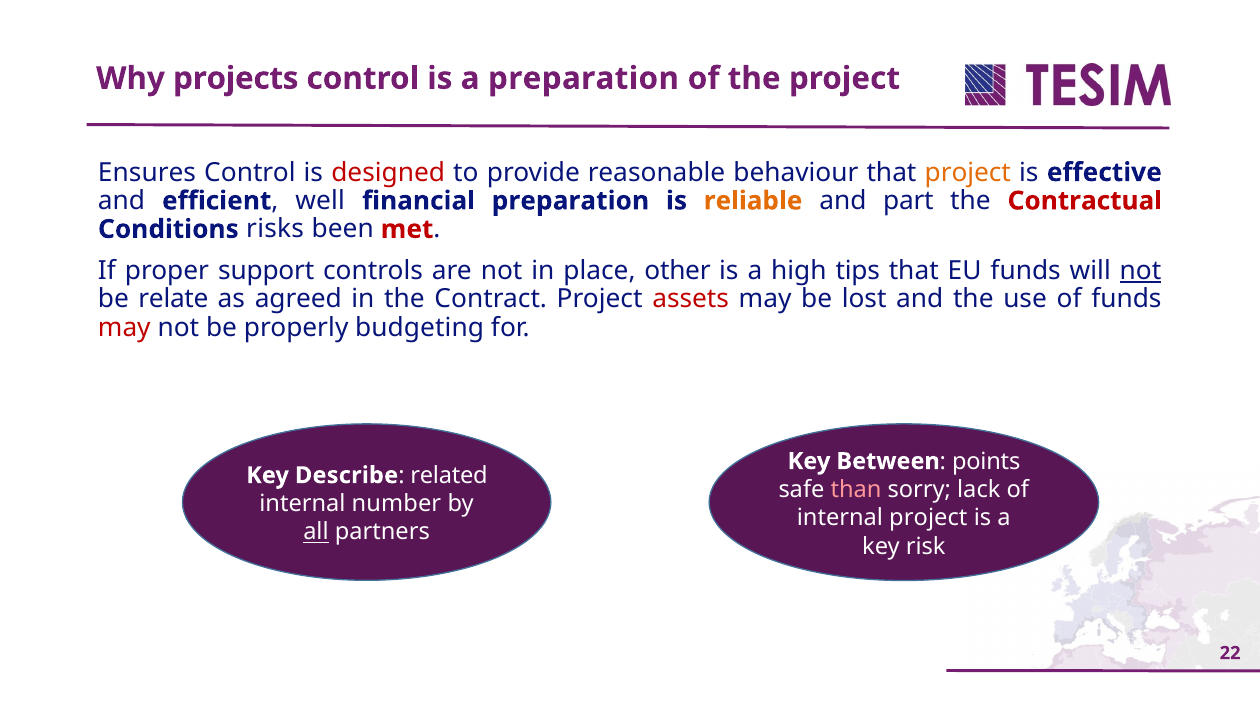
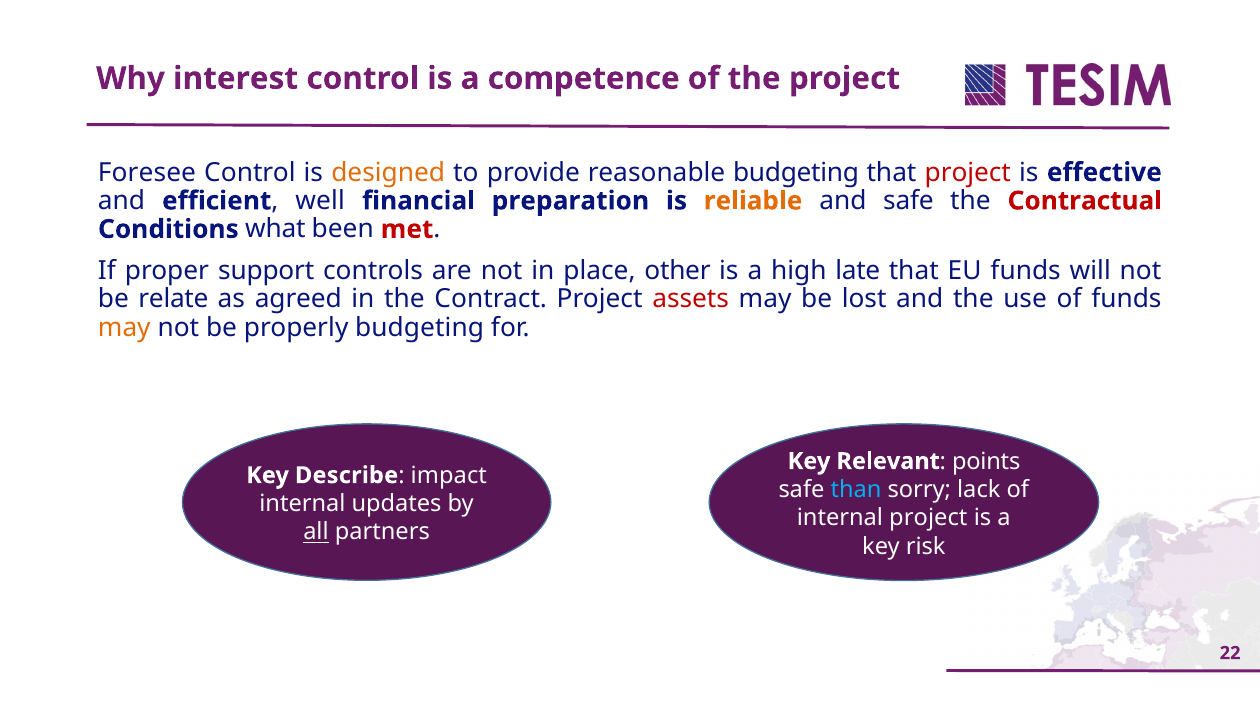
projects: projects -> interest (236, 78)
a preparation: preparation -> competence (584, 78)
Ensures: Ensures -> Foresee (147, 172)
designed colour: red -> orange (388, 172)
reasonable behaviour: behaviour -> budgeting (796, 172)
project colour: orange -> red (968, 172)
and part: part -> safe (908, 201)
risks: risks -> what (275, 229)
tips: tips -> late (858, 271)
not underline: present -> none (1140, 271)
may colour: red -> orange (124, 327)
Between: Between -> Relevant (888, 461)
related: related -> impact (449, 475)
than colour: pink -> light blue (856, 489)
number: number -> updates (397, 504)
